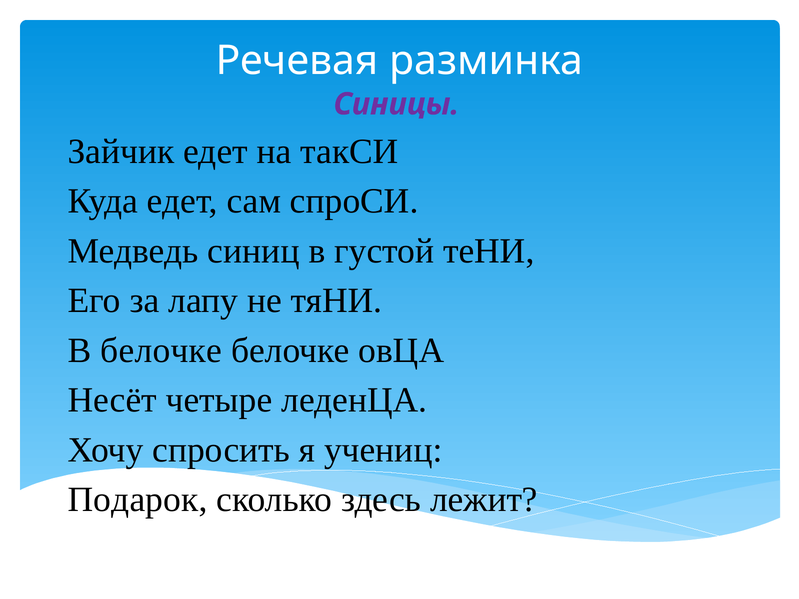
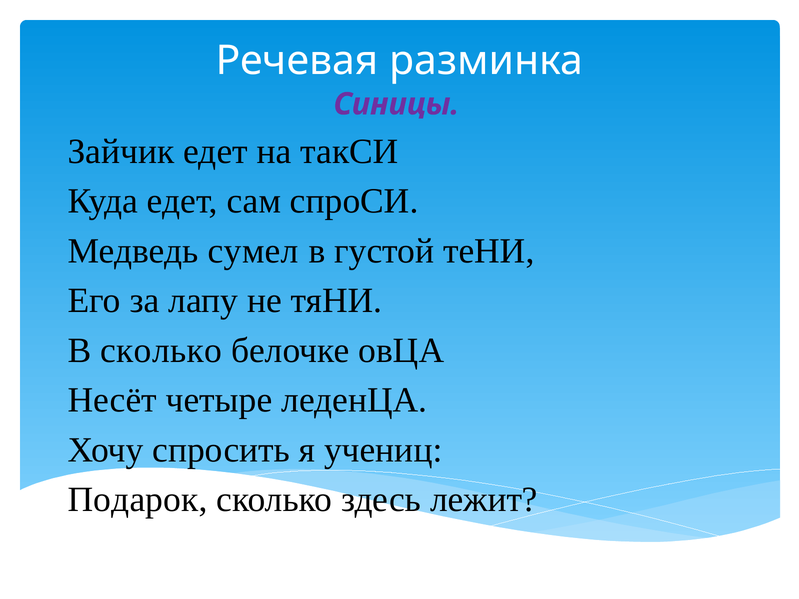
синиц: синиц -> сумел (253, 251)
В белочке: белочке -> сколько (161, 351)
